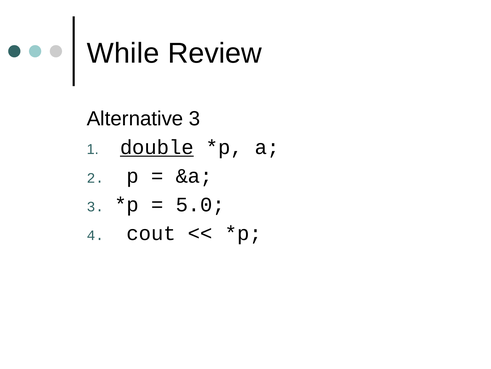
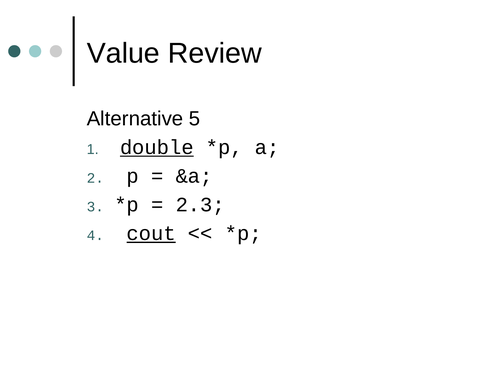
While: While -> Value (123, 53)
Alternative 3: 3 -> 5 (195, 118)
5.0: 5.0 -> 2.3 (200, 204)
cout underline: none -> present (151, 233)
